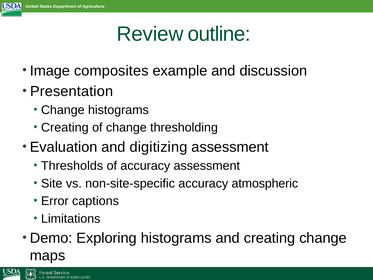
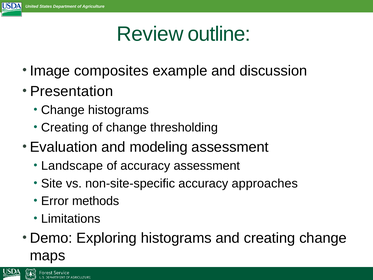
digitizing: digitizing -> modeling (159, 147)
Thresholds: Thresholds -> Landscape (72, 166)
atmospheric: atmospheric -> approaches (265, 183)
captions: captions -> methods (96, 201)
